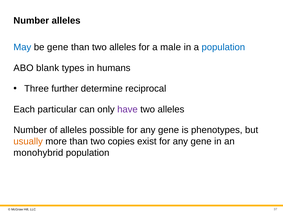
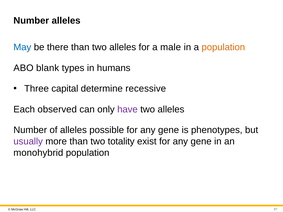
be gene: gene -> there (58, 47)
population colour: blue -> orange (223, 47)
further: further -> capital (65, 89)
reciprocal: reciprocal -> recessive (146, 89)
particular: particular -> observed (57, 109)
usually colour: orange -> purple (28, 142)
copies: copies -> totality (121, 142)
